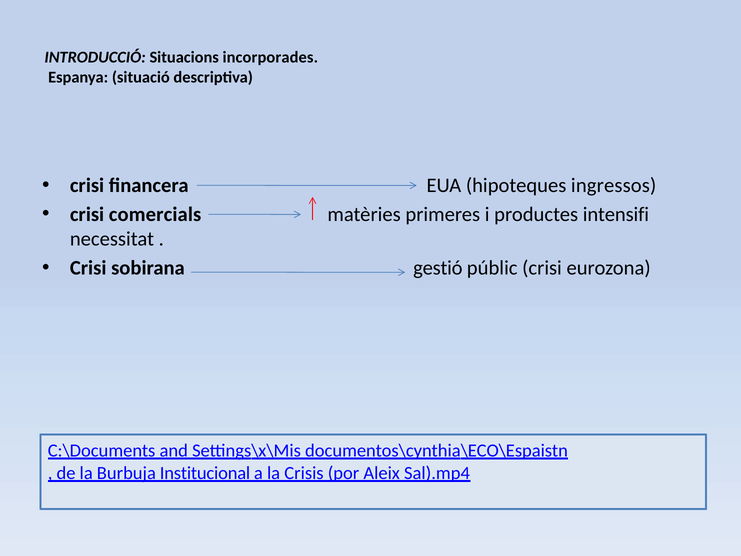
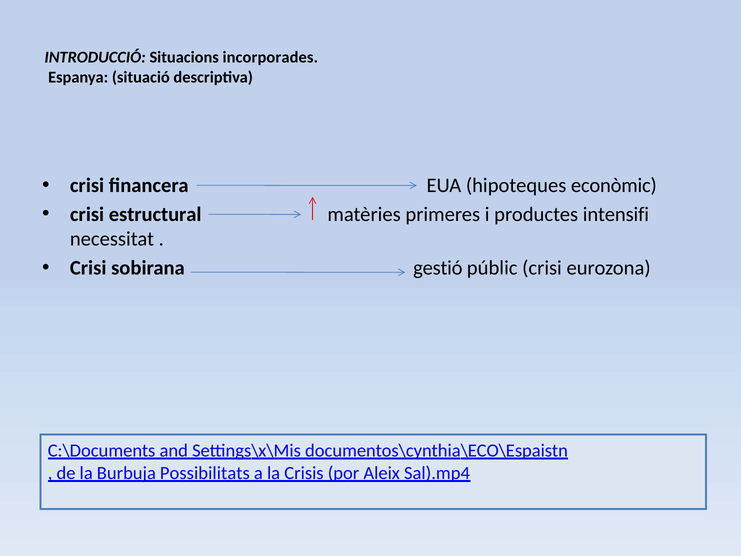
ingressos: ingressos -> econòmic (614, 185)
comercials: comercials -> estructural (155, 214)
Institucional: Institucional -> Possibilitats (205, 473)
